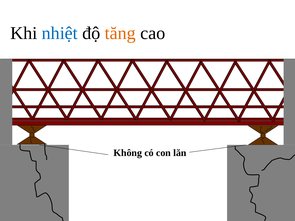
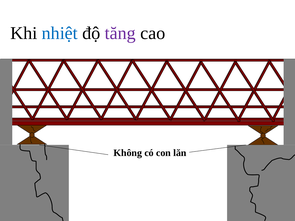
tăng colour: orange -> purple (120, 33)
